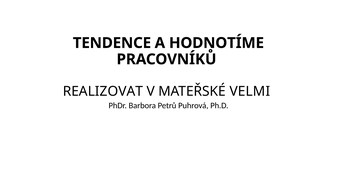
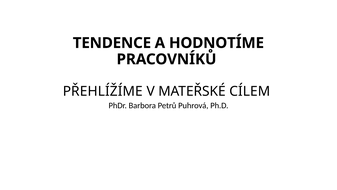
REALIZOVAT: REALIZOVAT -> PŘEHLÍŽÍME (103, 91)
VELMI: VELMI -> CÍLEM (250, 91)
